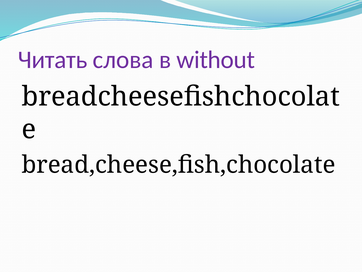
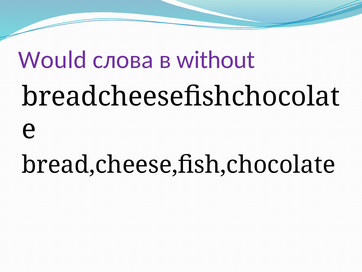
Читать: Читать -> Would (52, 60)
